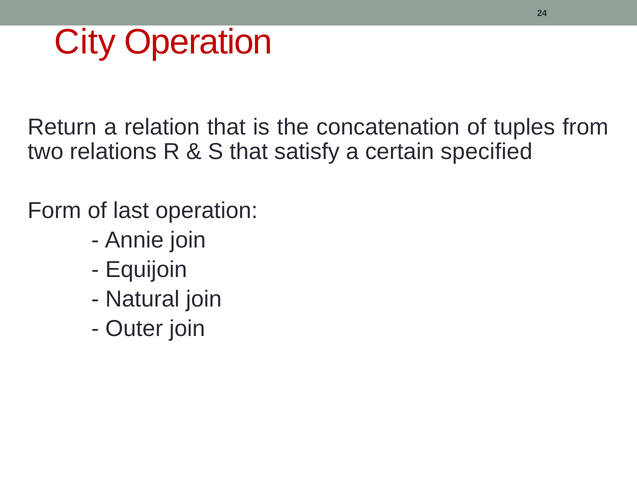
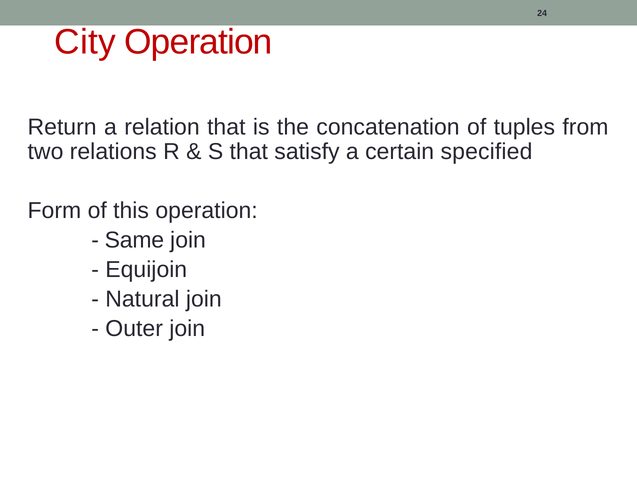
last: last -> this (131, 211)
Annie: Annie -> Same (134, 240)
